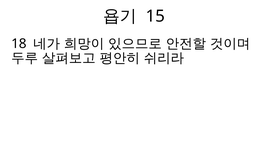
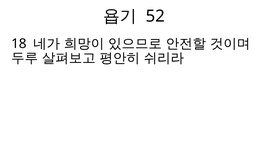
15: 15 -> 52 (155, 16)
